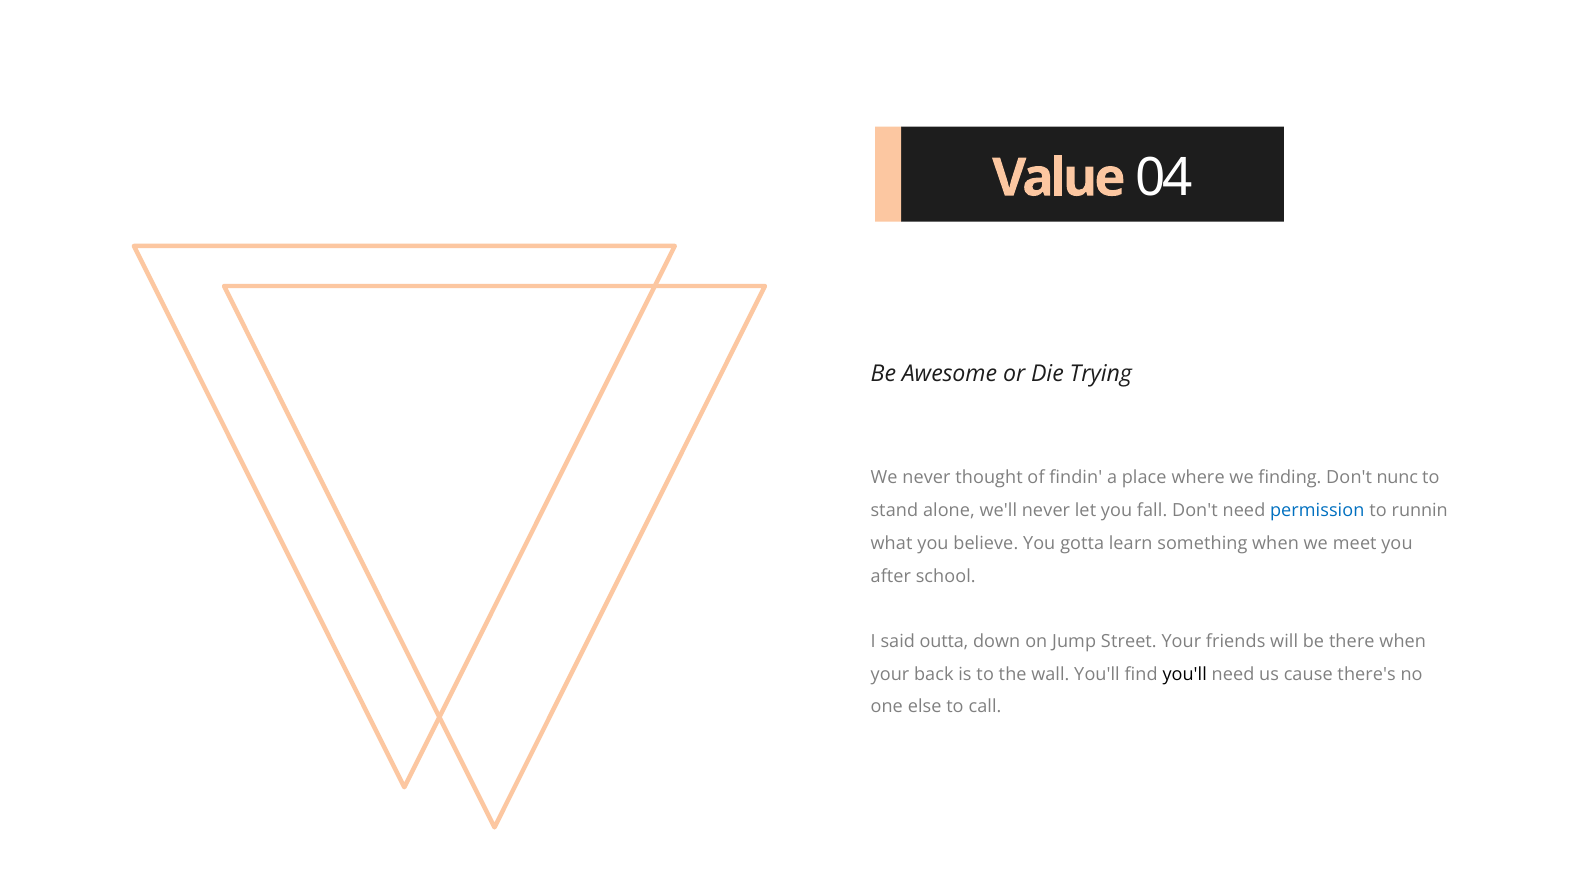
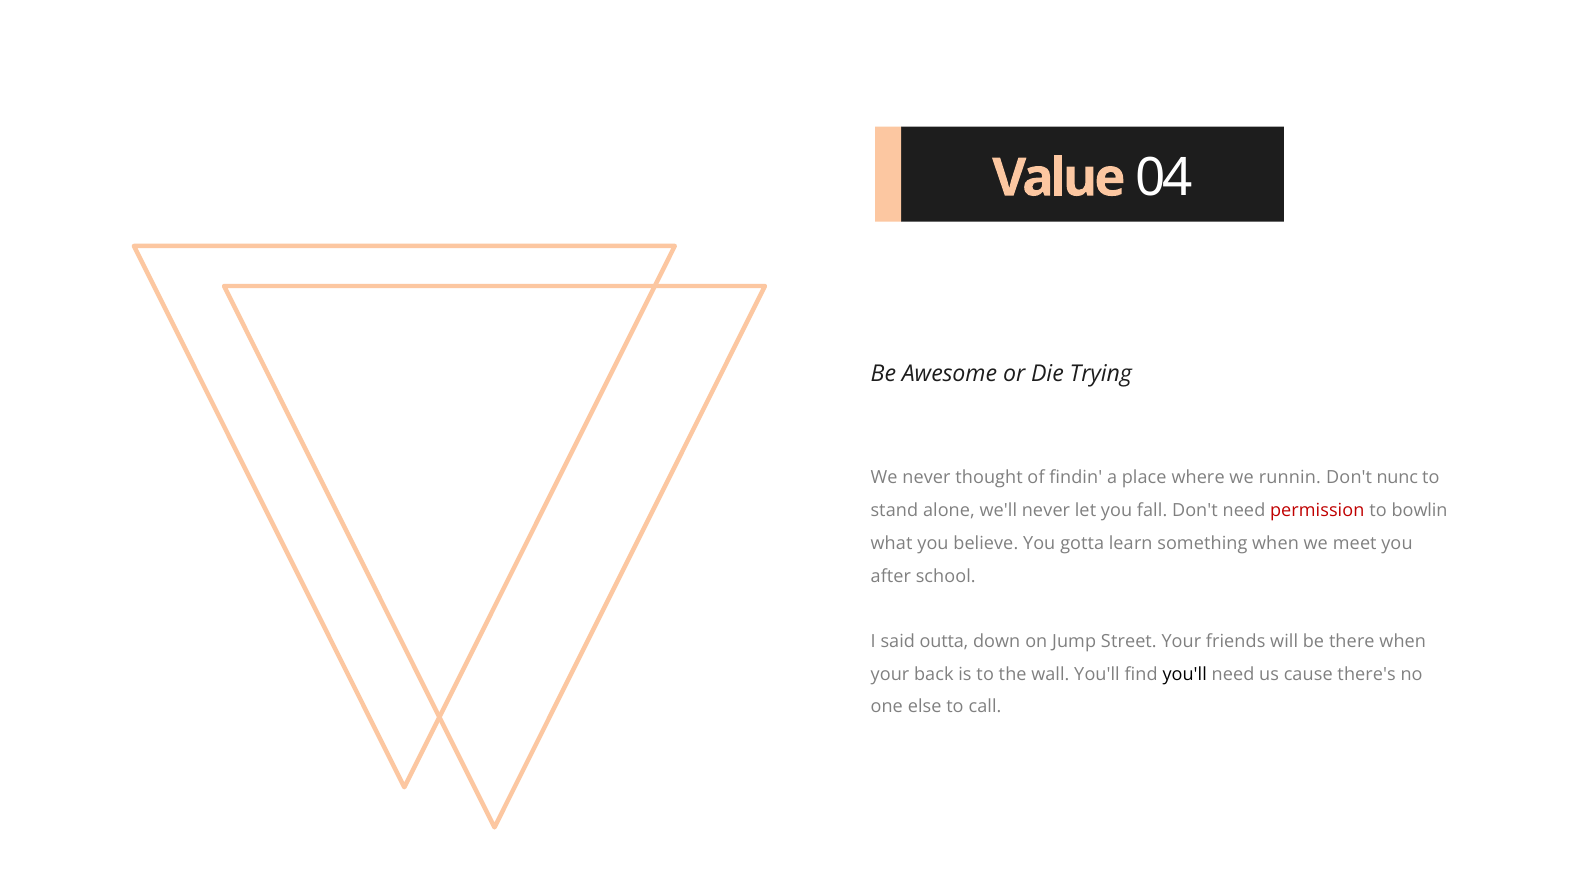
finding: finding -> runnin (1290, 478)
permission colour: blue -> red (1317, 511)
runnin: runnin -> bowlin (1420, 511)
